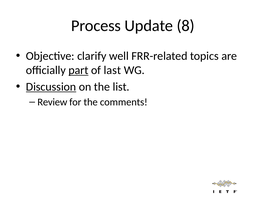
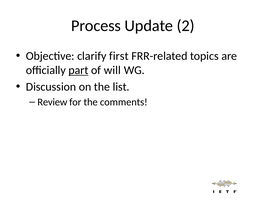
8: 8 -> 2 (186, 26)
well: well -> first (119, 56)
last: last -> will (112, 70)
Discussion underline: present -> none (51, 87)
